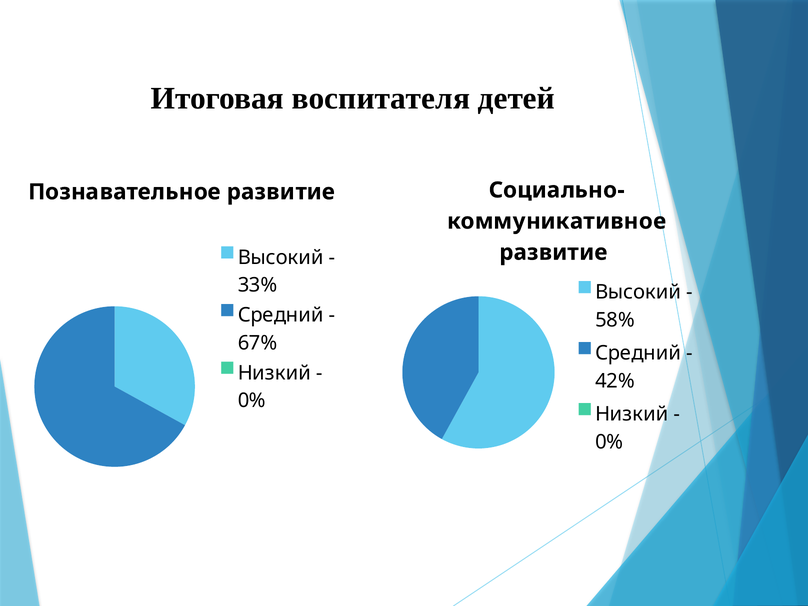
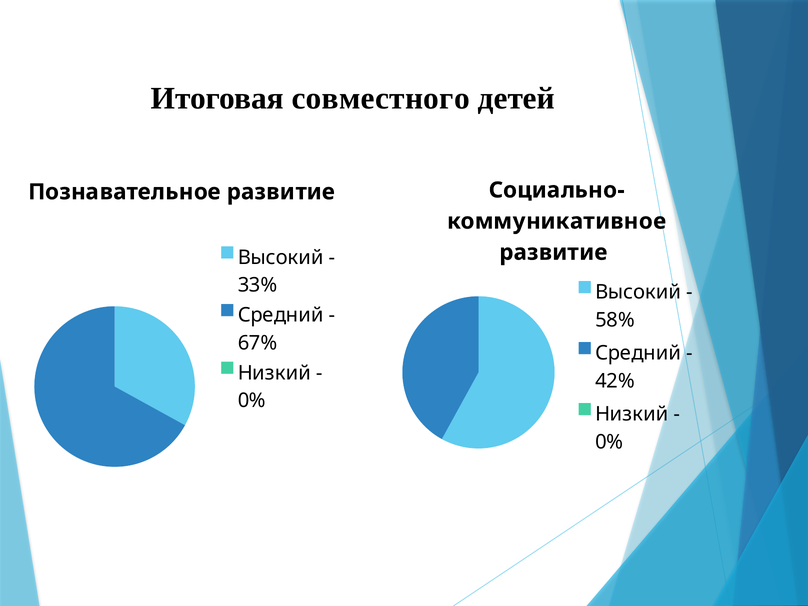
воспитателя: воспитателя -> совместного (381, 98)
